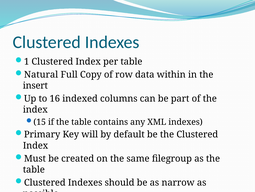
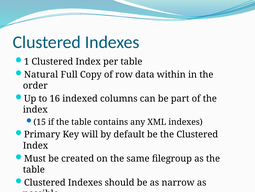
insert: insert -> order (35, 85)
